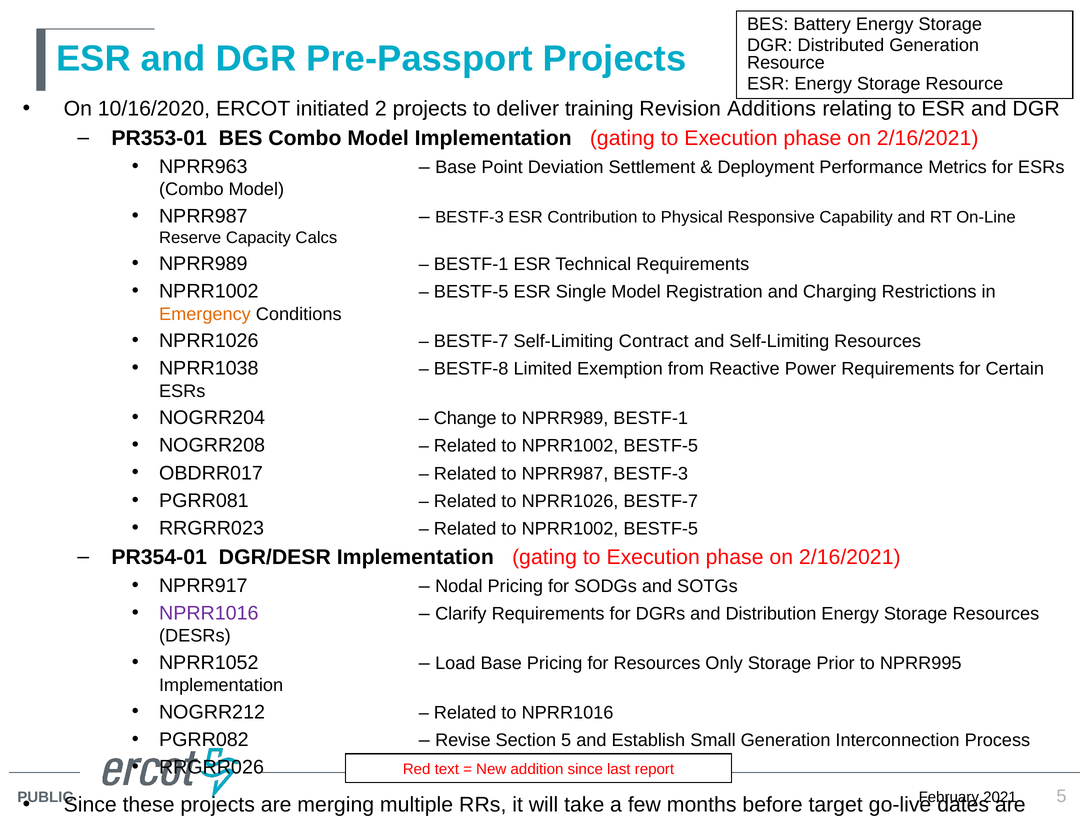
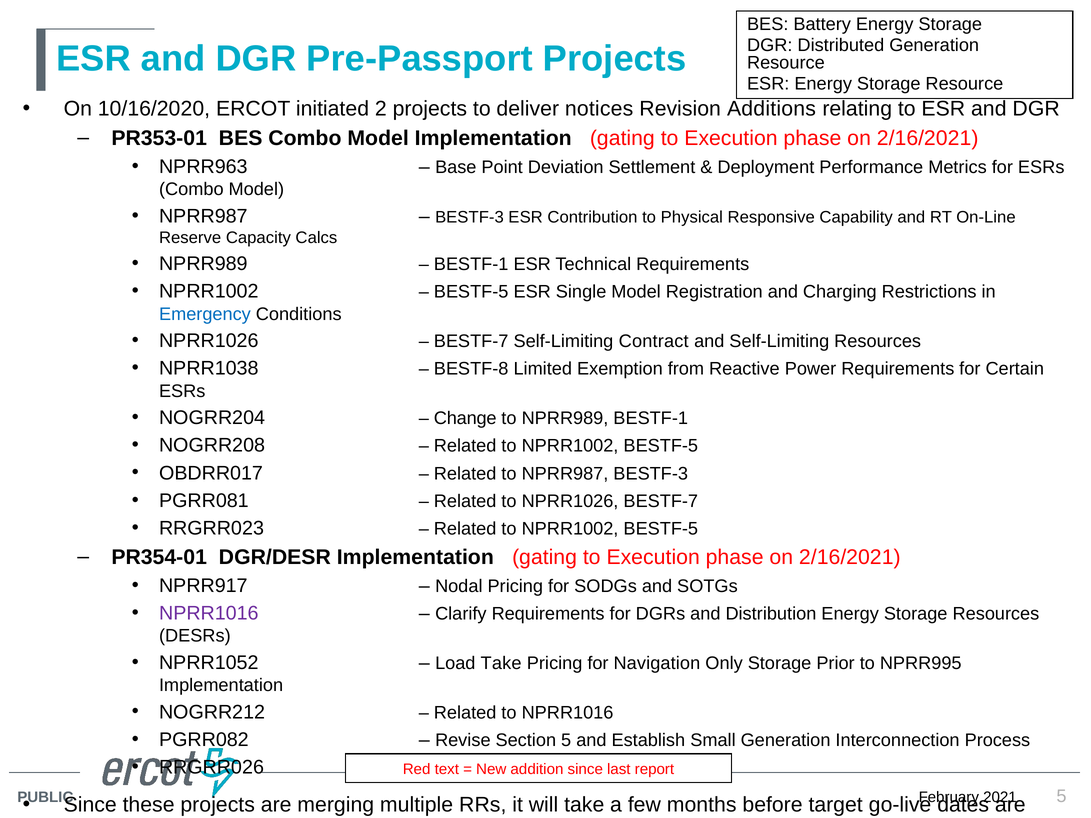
training: training -> notices (599, 109)
Emergency colour: orange -> blue (205, 314)
Load Base: Base -> Take (501, 663)
for Resources: Resources -> Navigation (657, 663)
